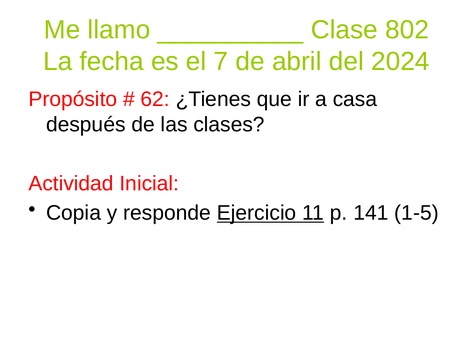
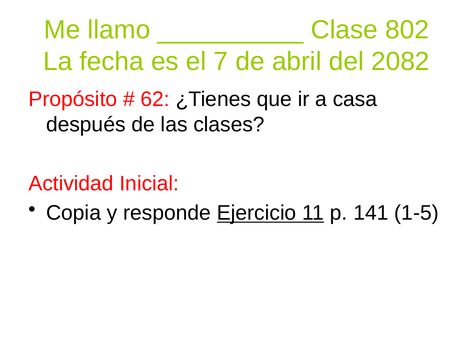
2024: 2024 -> 2082 (400, 61)
